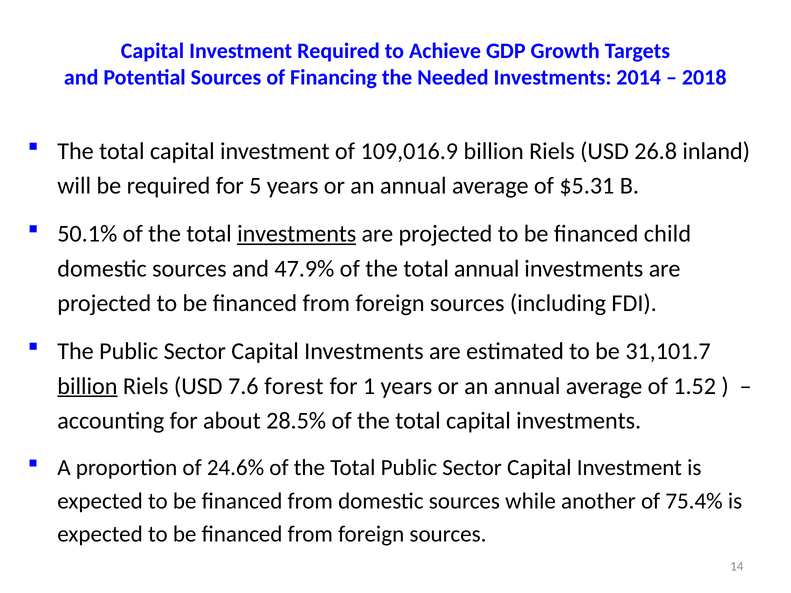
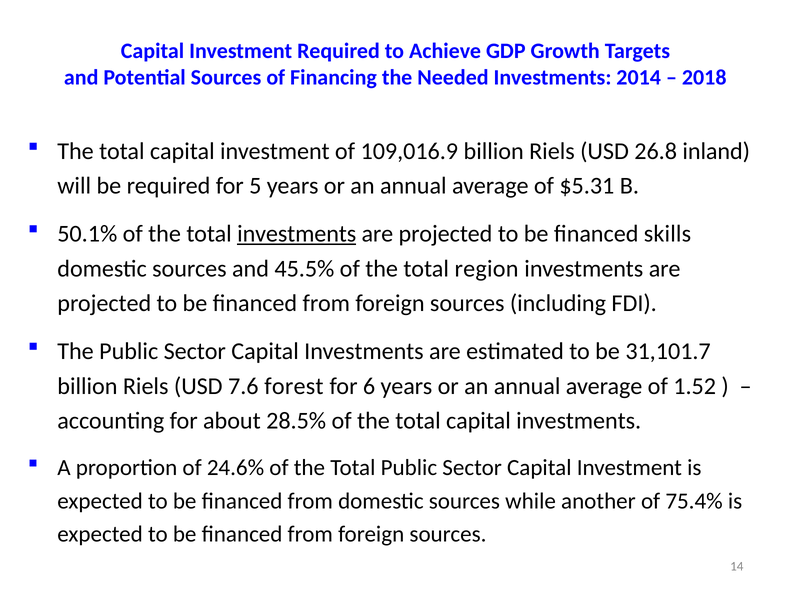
child: child -> skills (667, 234)
47.9%: 47.9% -> 45.5% (304, 269)
total annual: annual -> region (486, 269)
billion underline: present -> none (87, 386)
1: 1 -> 6 (369, 386)
